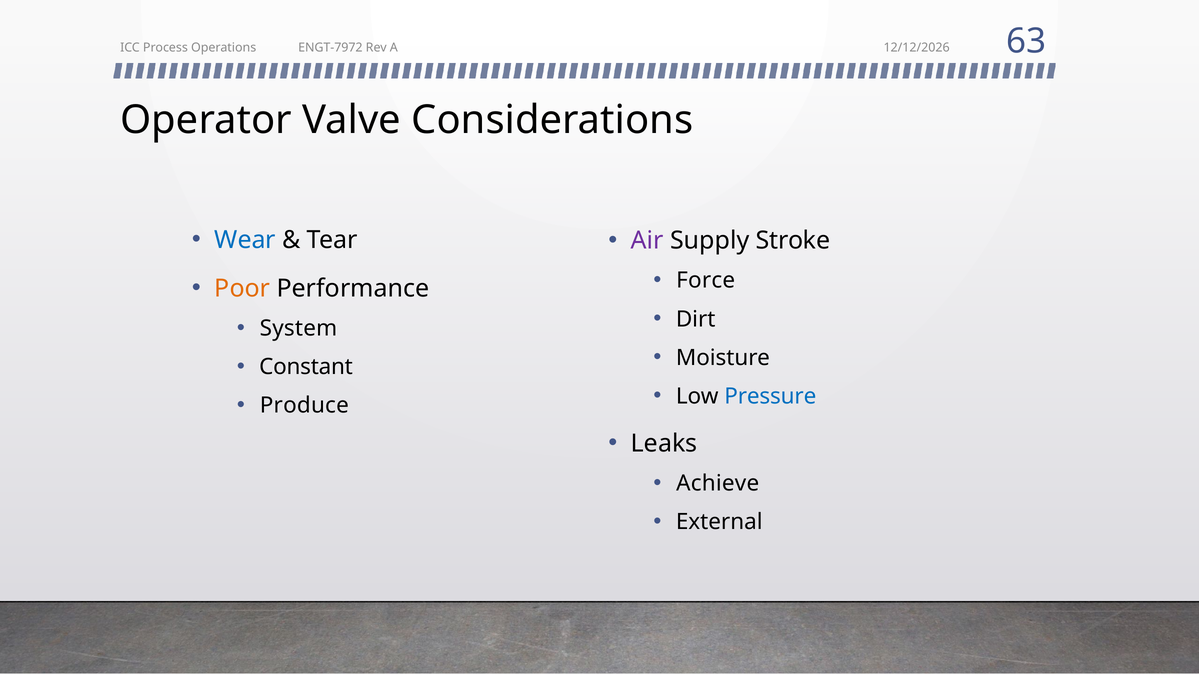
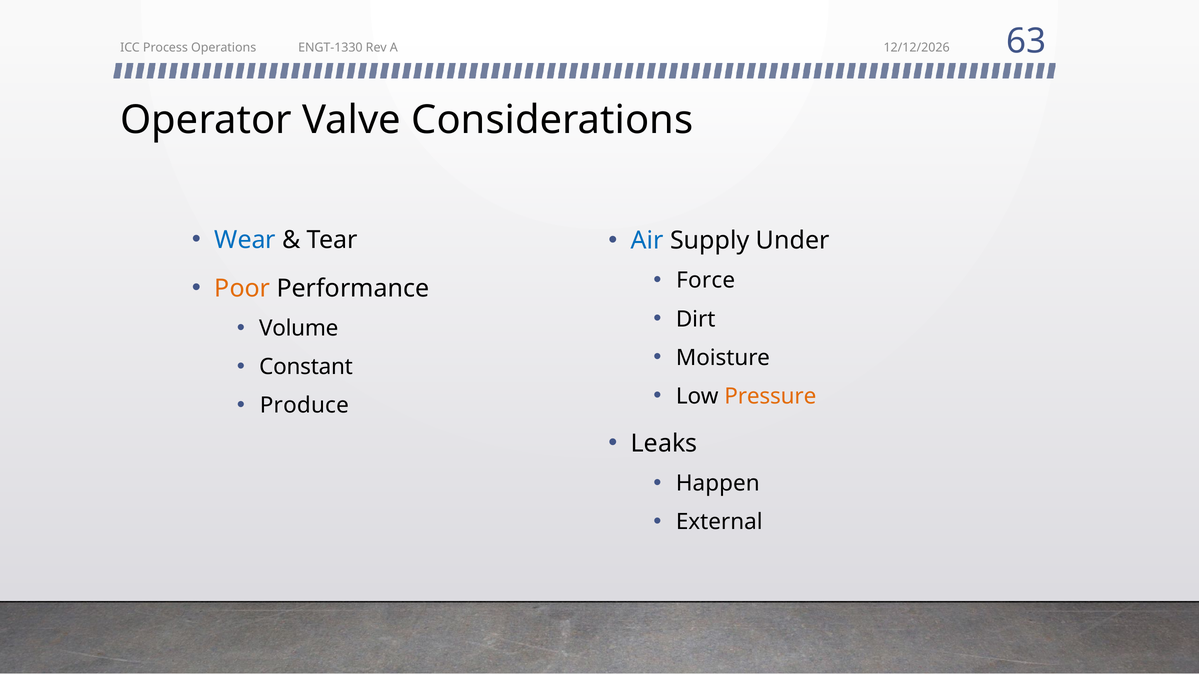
ENGT-7972: ENGT-7972 -> ENGT-1330 (330, 47)
Air colour: purple -> blue (647, 241)
Stroke: Stroke -> Under (793, 241)
System: System -> Volume (299, 329)
Pressure colour: blue -> orange (770, 397)
Achieve: Achieve -> Happen (718, 484)
